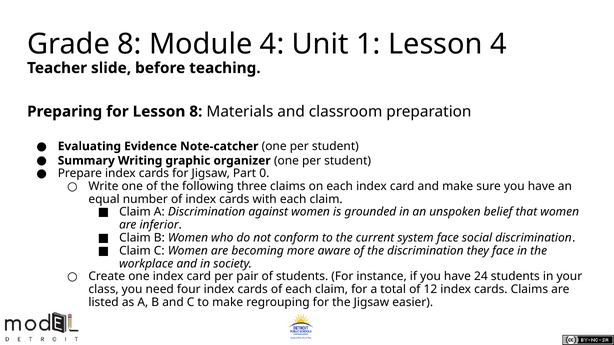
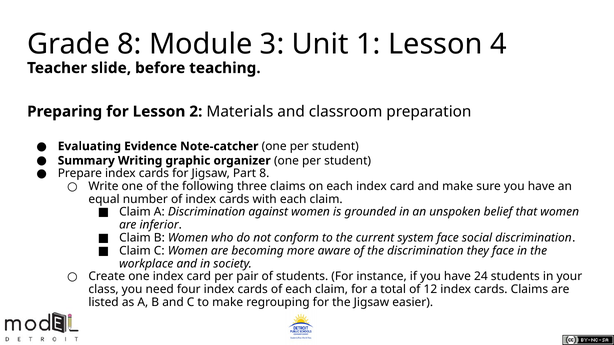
Module 4: 4 -> 3 (272, 44)
Lesson 8: 8 -> 2 (196, 112)
Part 0: 0 -> 8 (264, 174)
